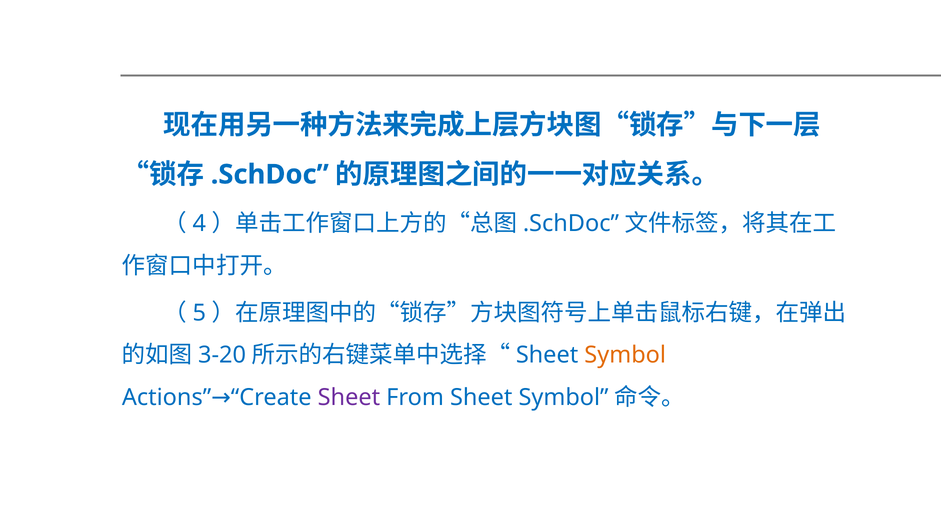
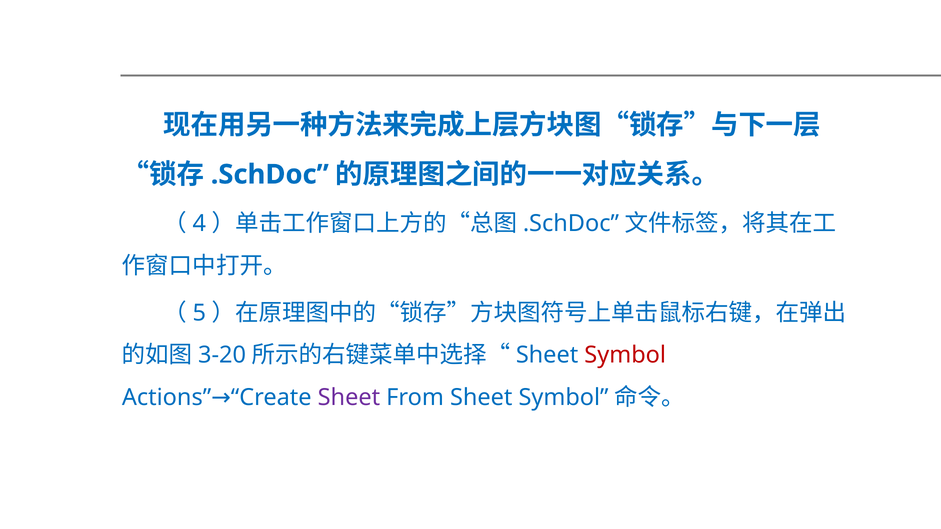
Symbol colour: orange -> red (625, 355)
